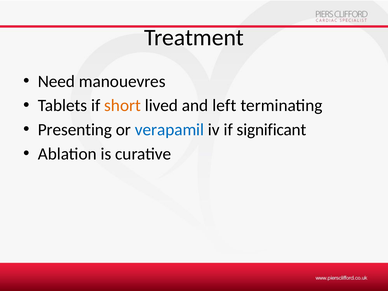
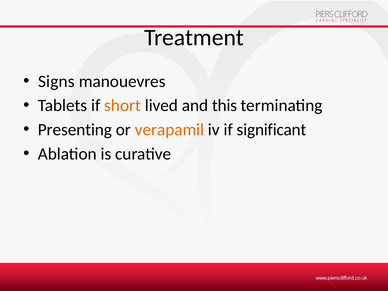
Need: Need -> Signs (56, 81)
left: left -> this (225, 106)
verapamil colour: blue -> orange (169, 130)
